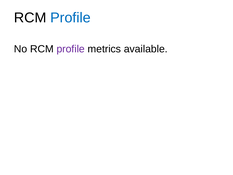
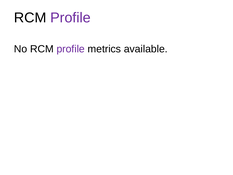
Profile colour: blue -> purple (70, 18)
